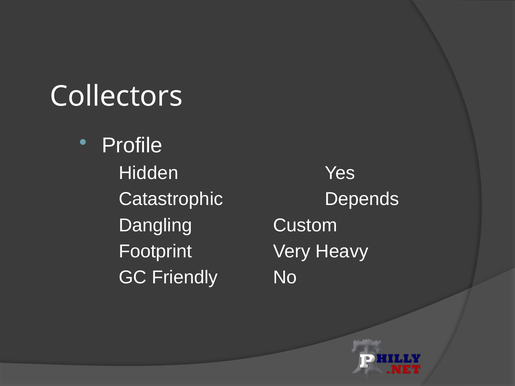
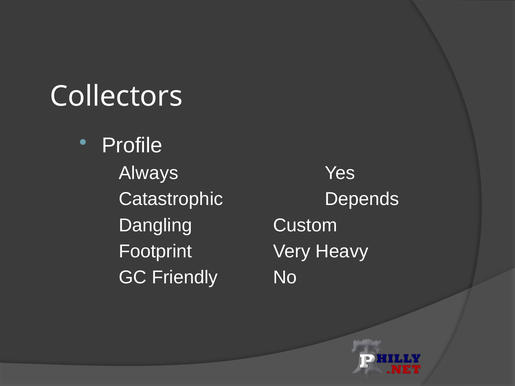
Hidden: Hidden -> Always (149, 173)
